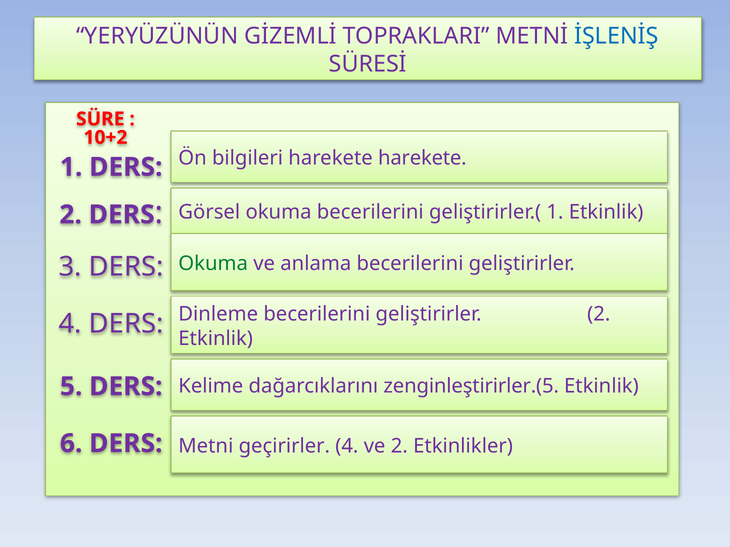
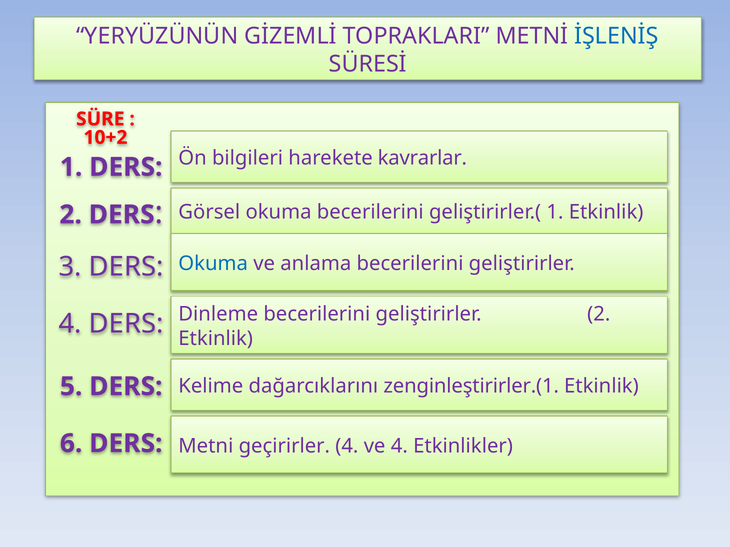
harekete harekete: harekete -> kavrarlar (422, 158)
Okuma colour: green -> blue (213, 264)
zenginleştirirler.(5: zenginleştirirler.(5 -> zenginleştirirler.(1 (471, 386)
ve 2: 2 -> 4 (399, 446)
